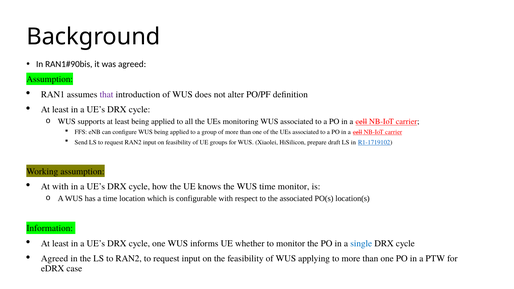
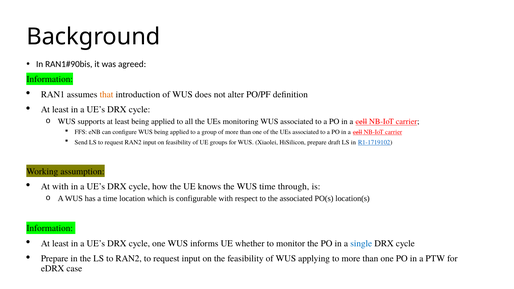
Assumption: Assumption -> Information (50, 79)
that colour: purple -> orange (107, 94)
time monitor: monitor -> through (294, 187)
Agreed: Agreed -> Prepare (55, 259)
